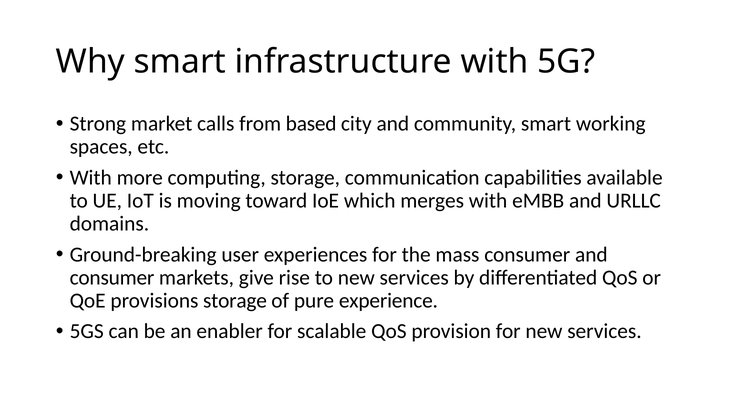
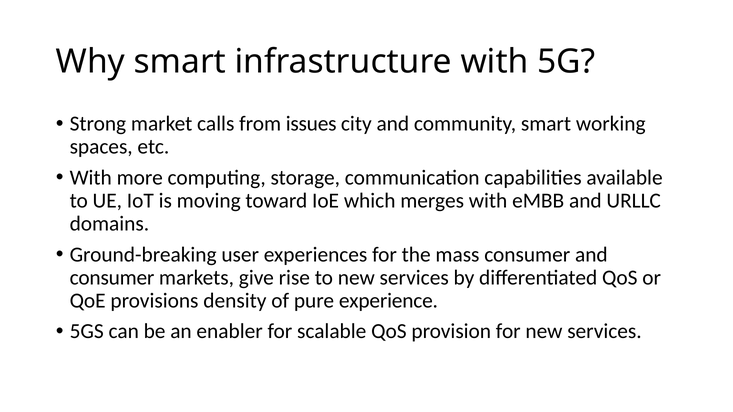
based: based -> issues (311, 124)
provisions storage: storage -> density (235, 301)
